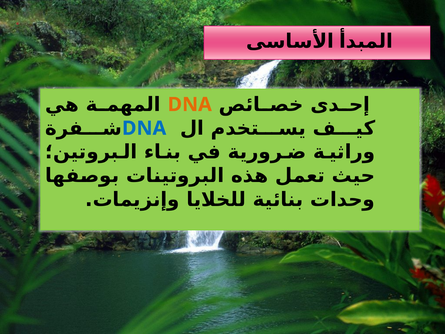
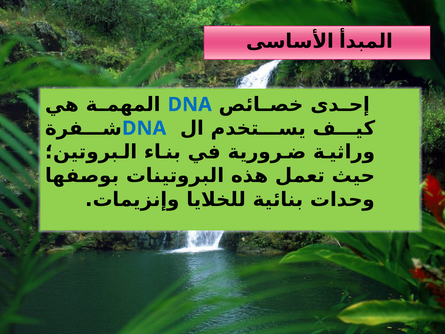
DNA colour: orange -> blue (190, 104)
